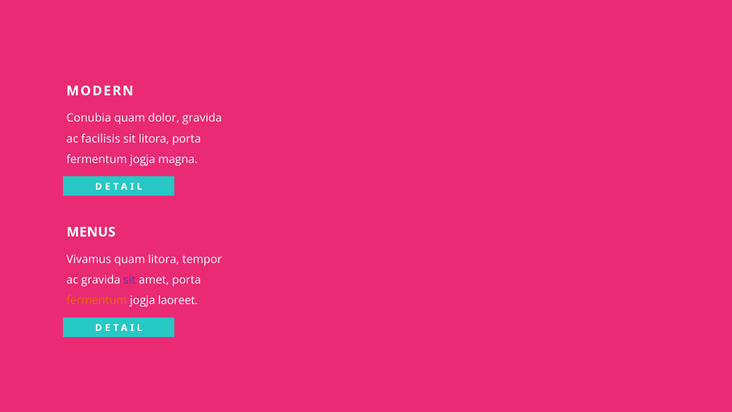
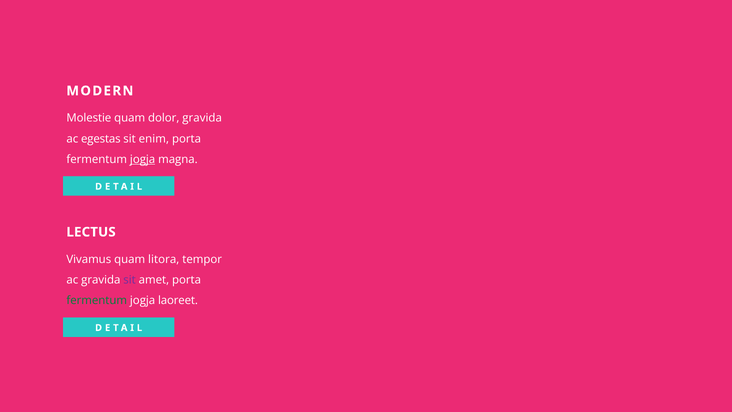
Conubia: Conubia -> Molestie (89, 118)
facilisis: facilisis -> egestas (101, 139)
sit litora: litora -> enim (154, 139)
jogja underline: none -> present (143, 159)
MENUS: MENUS -> LECTUS (91, 232)
fermentum colour: orange -> green (97, 300)
